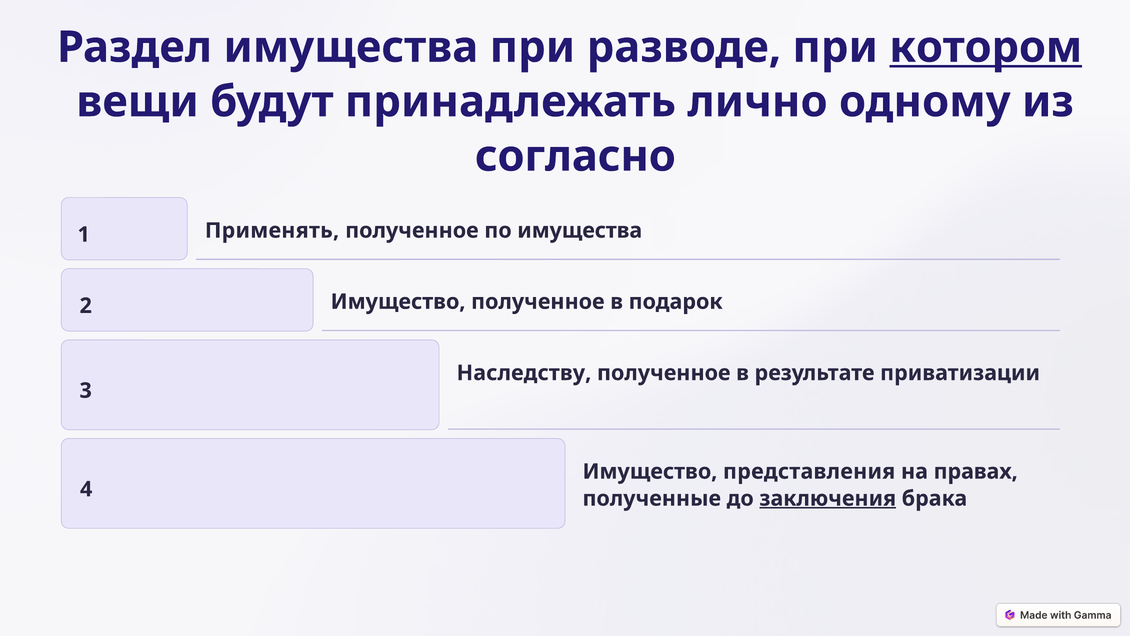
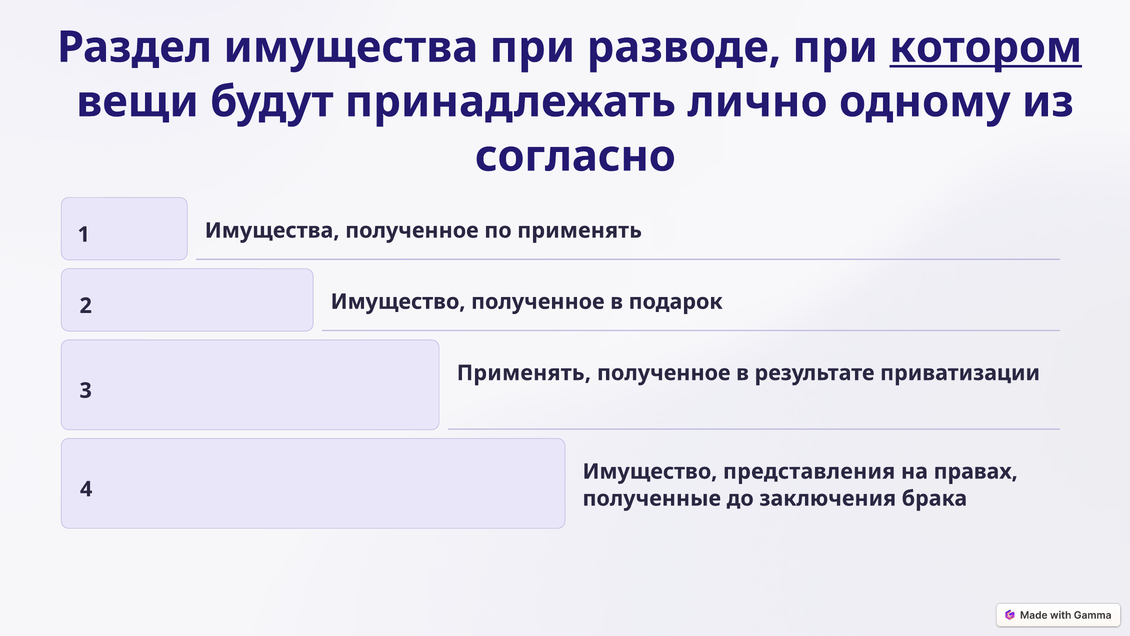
1 Применять: Применять -> Имущества (272, 230)
по имущества: имущества -> применять (580, 230)
Наследству: Наследству -> Применять (524, 373)
заключения underline: present -> none (828, 498)
